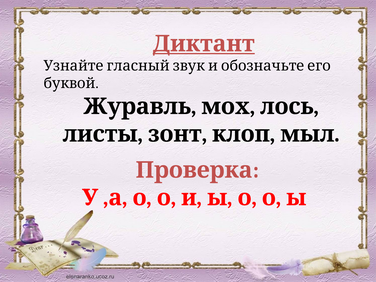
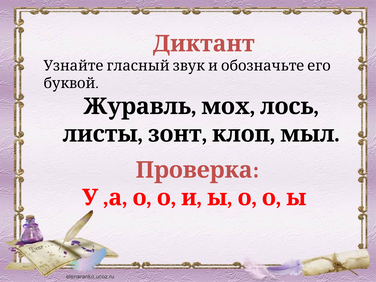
Диктант underline: present -> none (204, 44)
